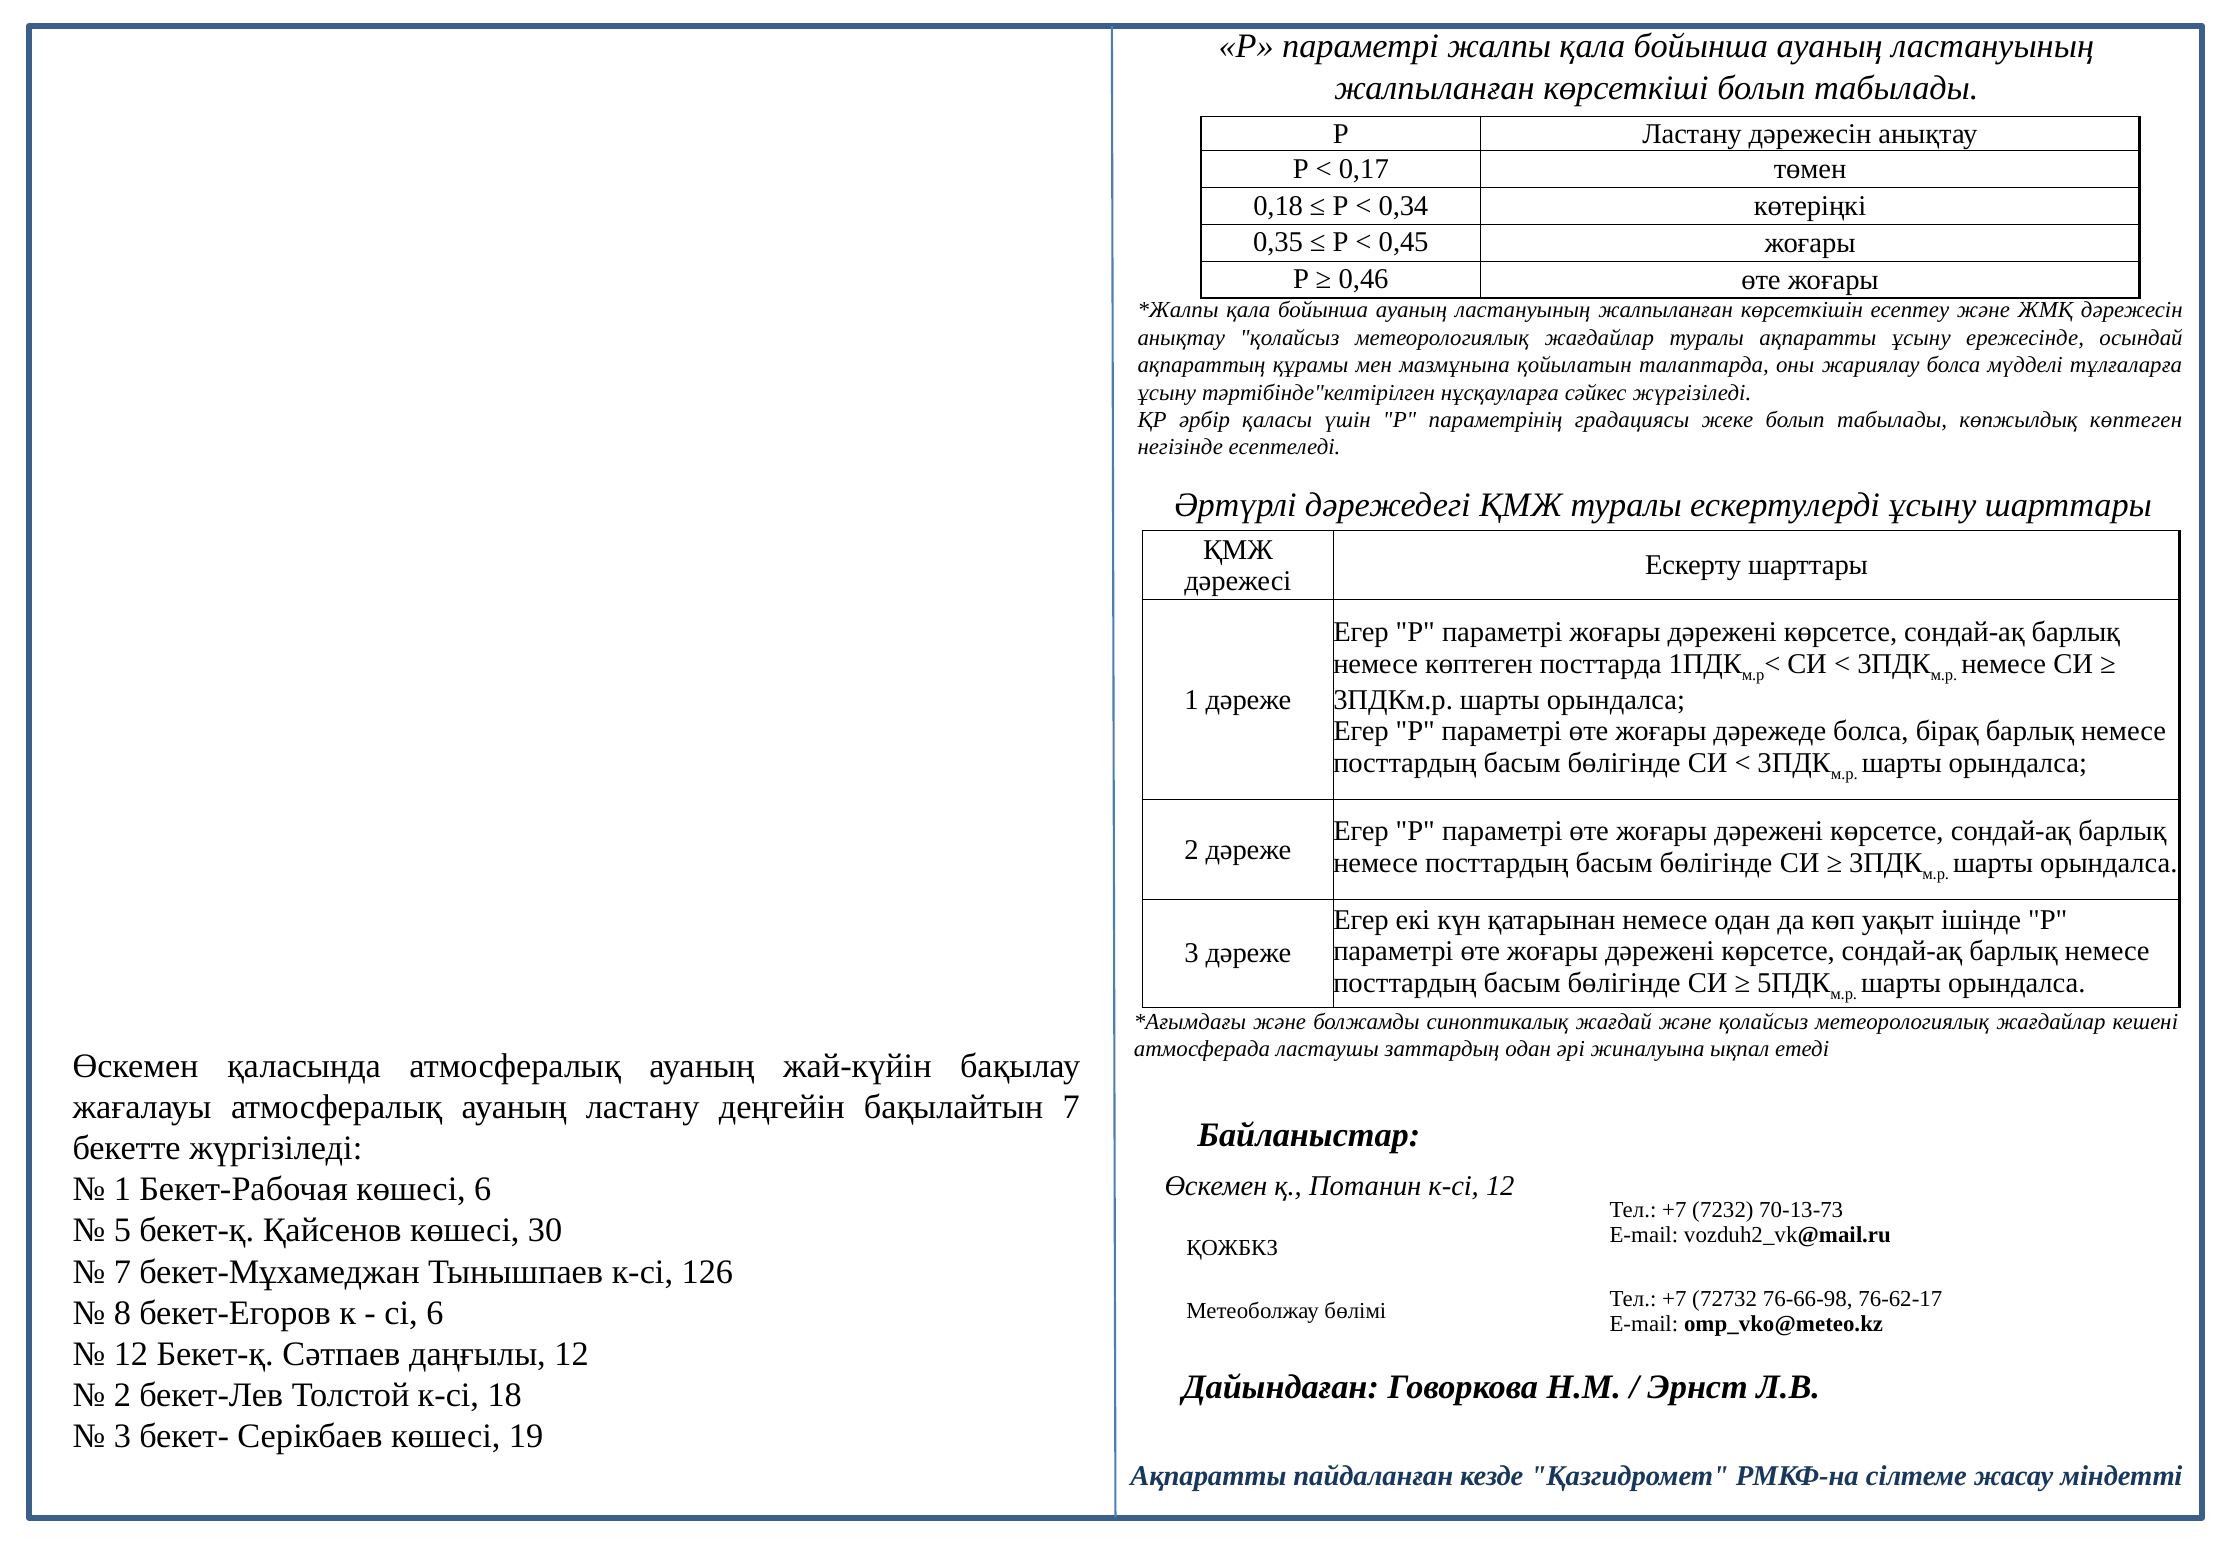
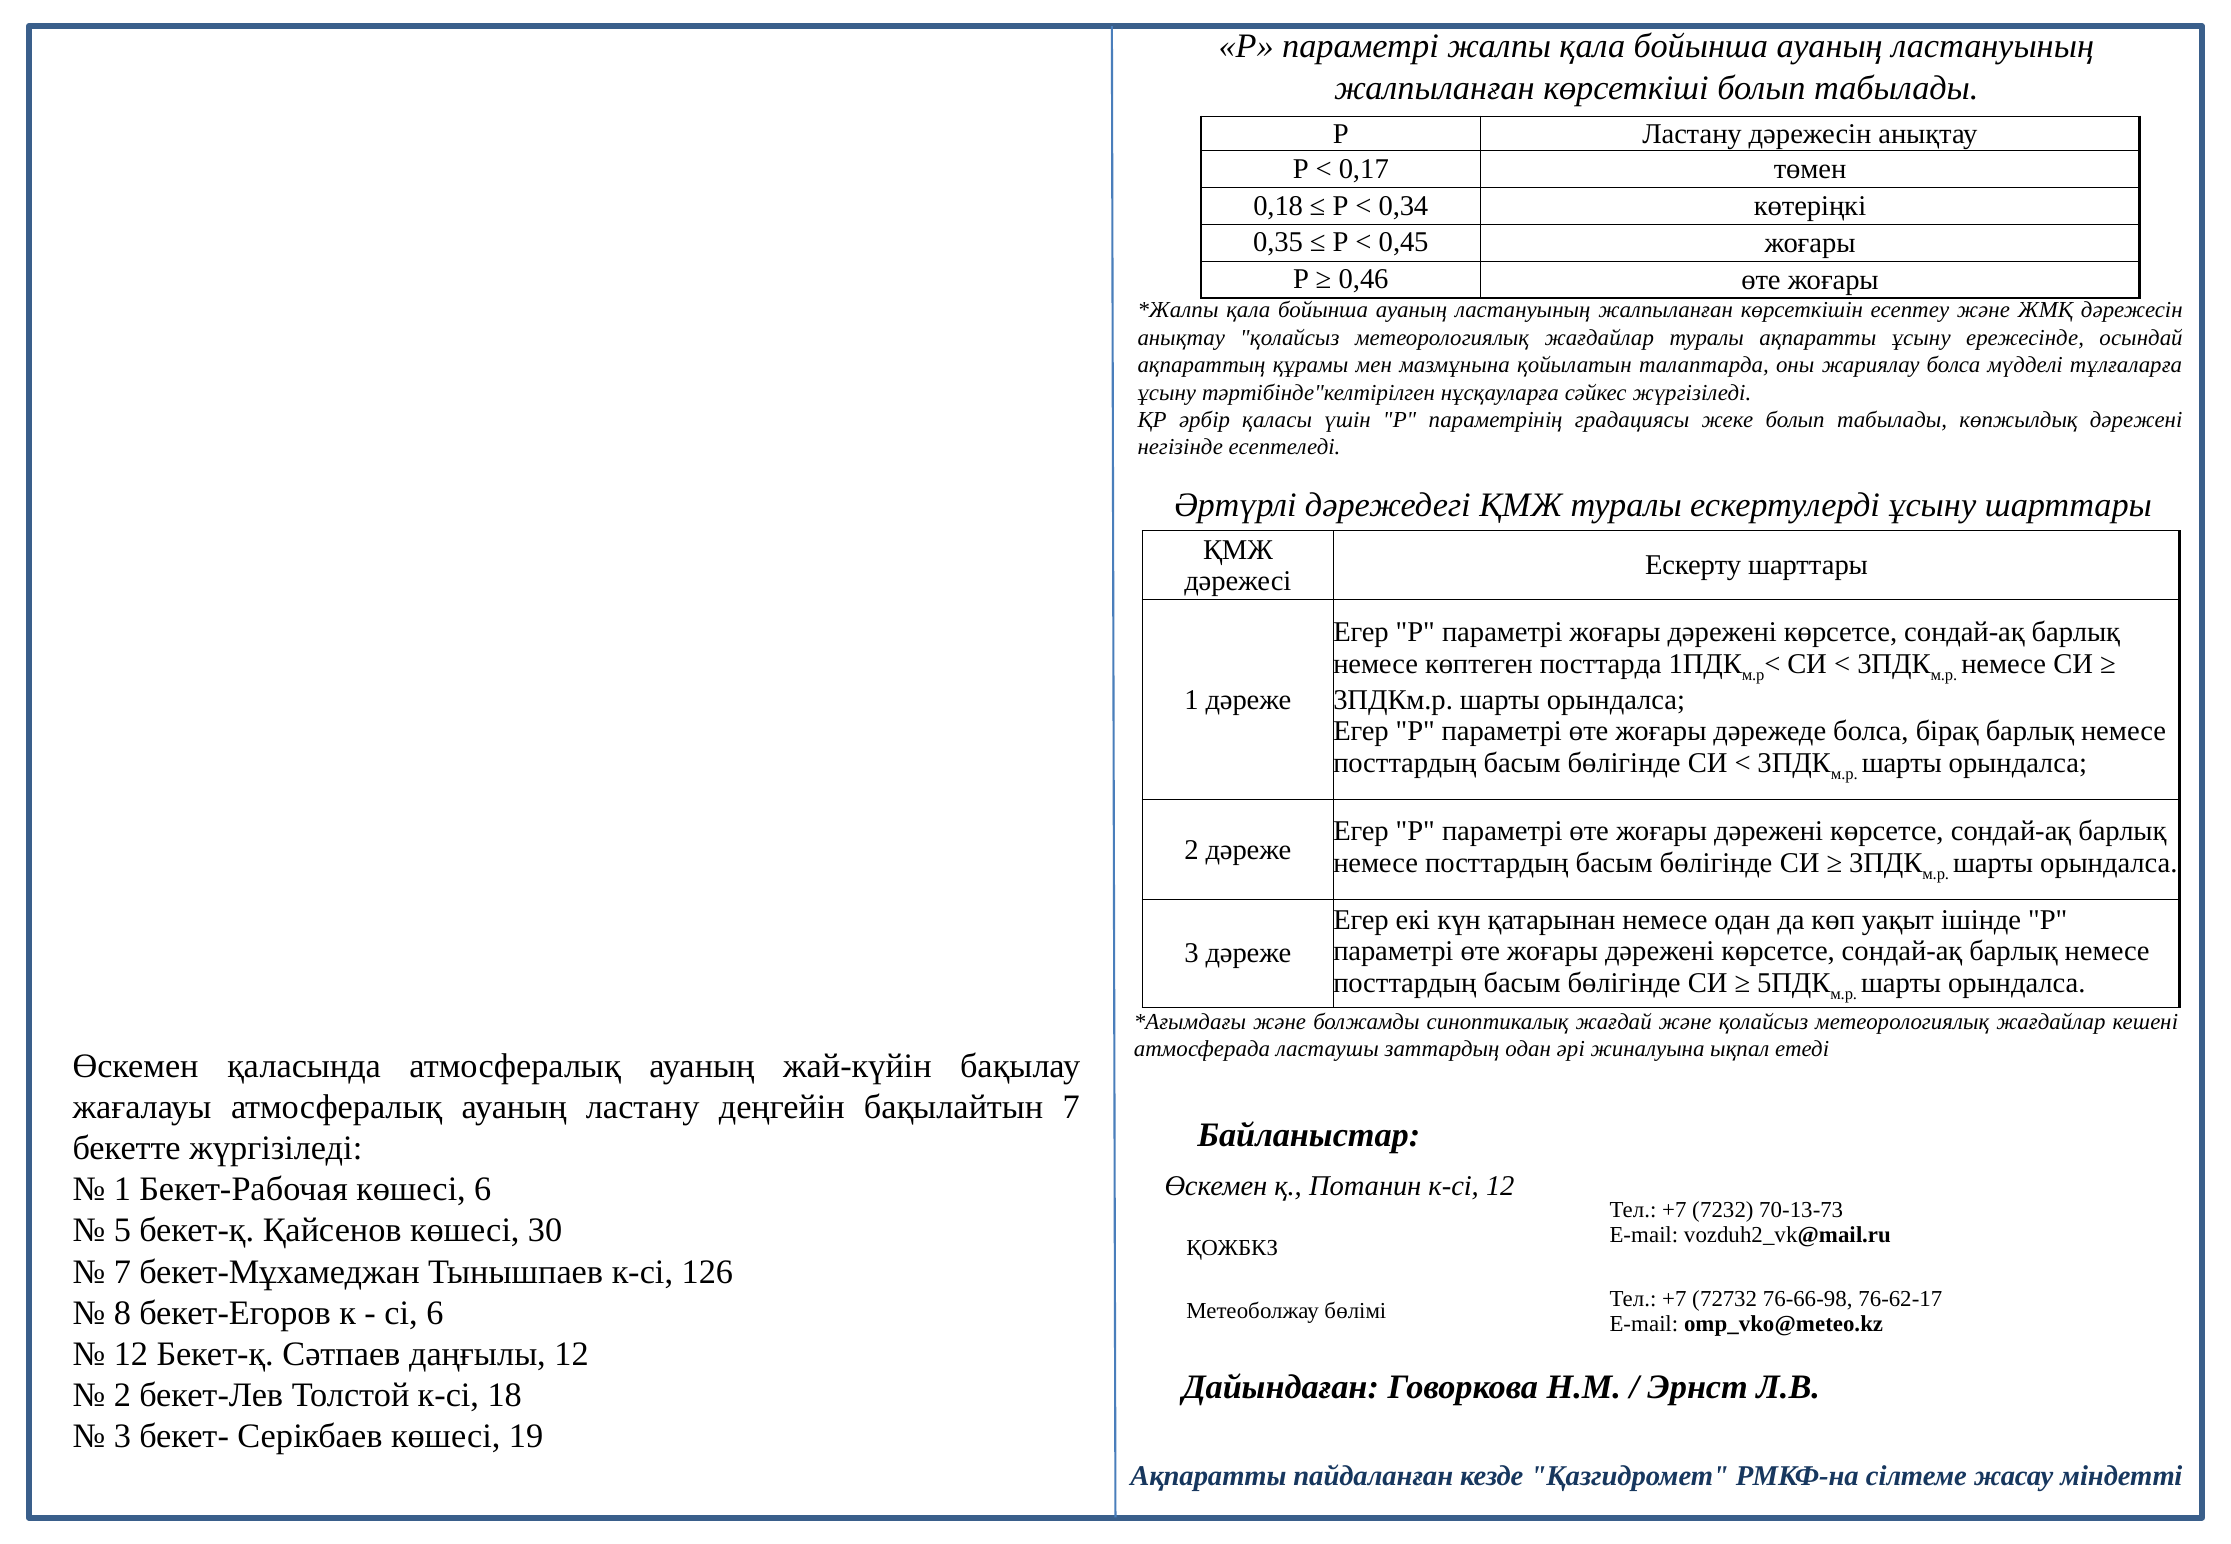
көпжылдық көптеген: көптеген -> дәрежені (2136, 420)
